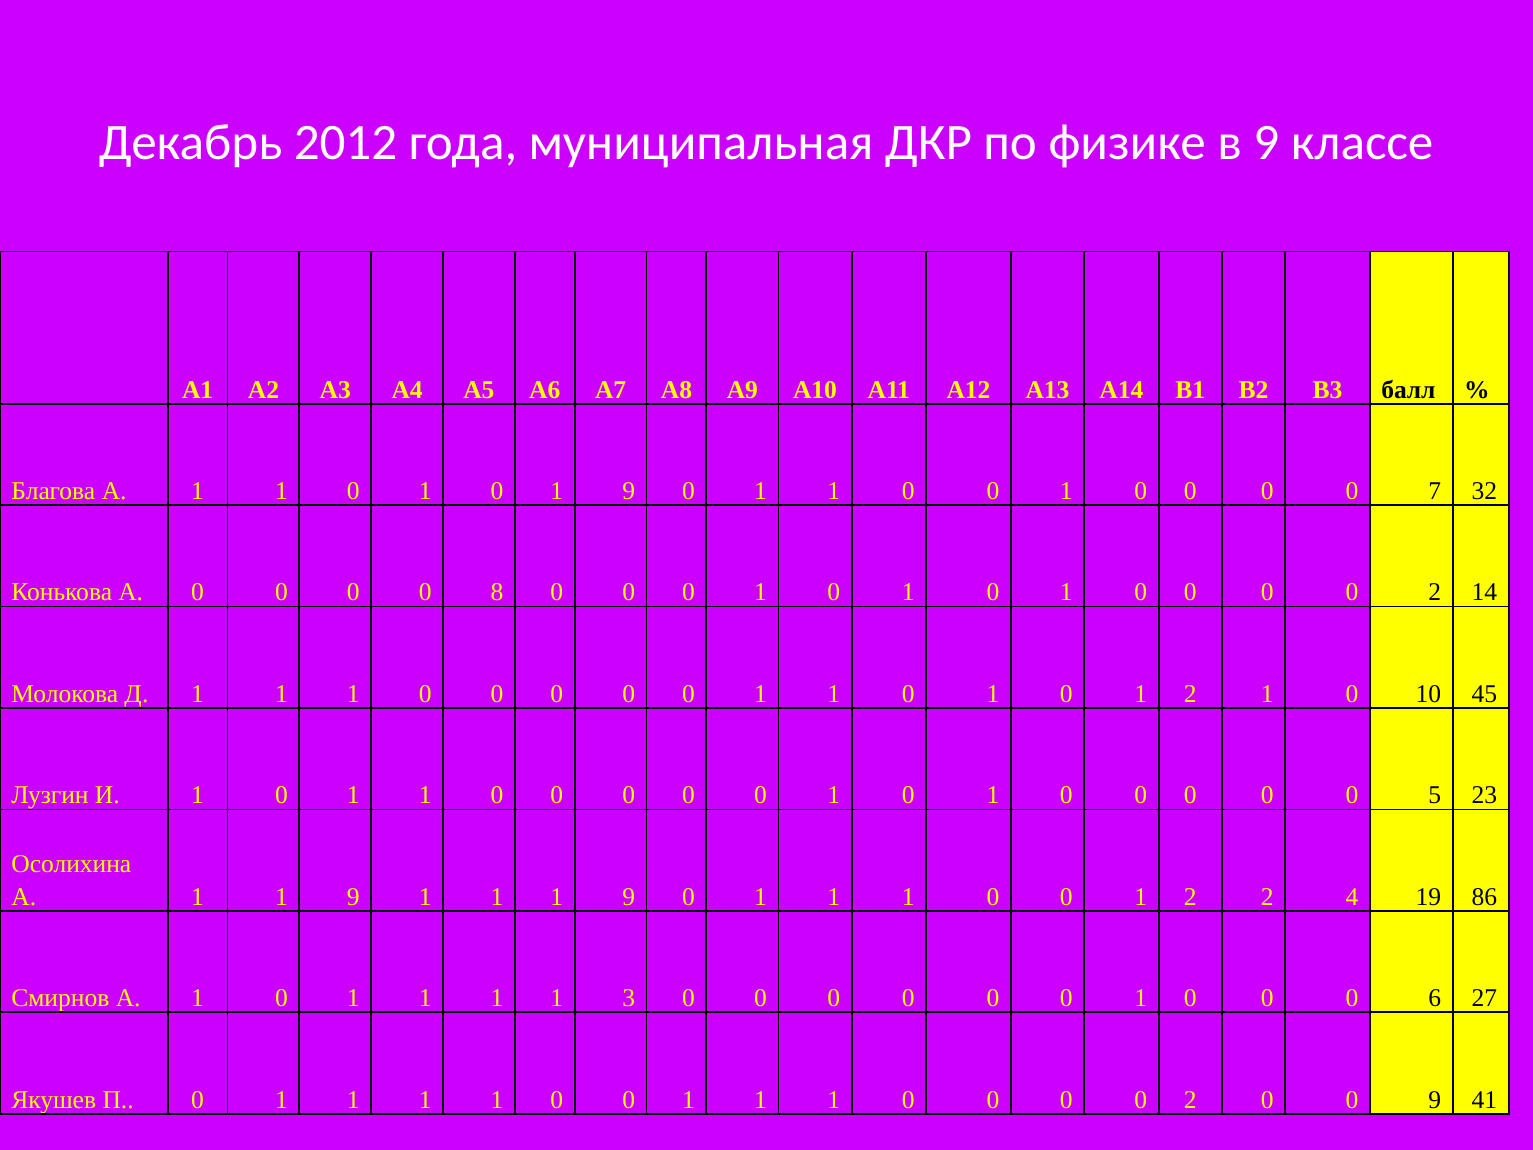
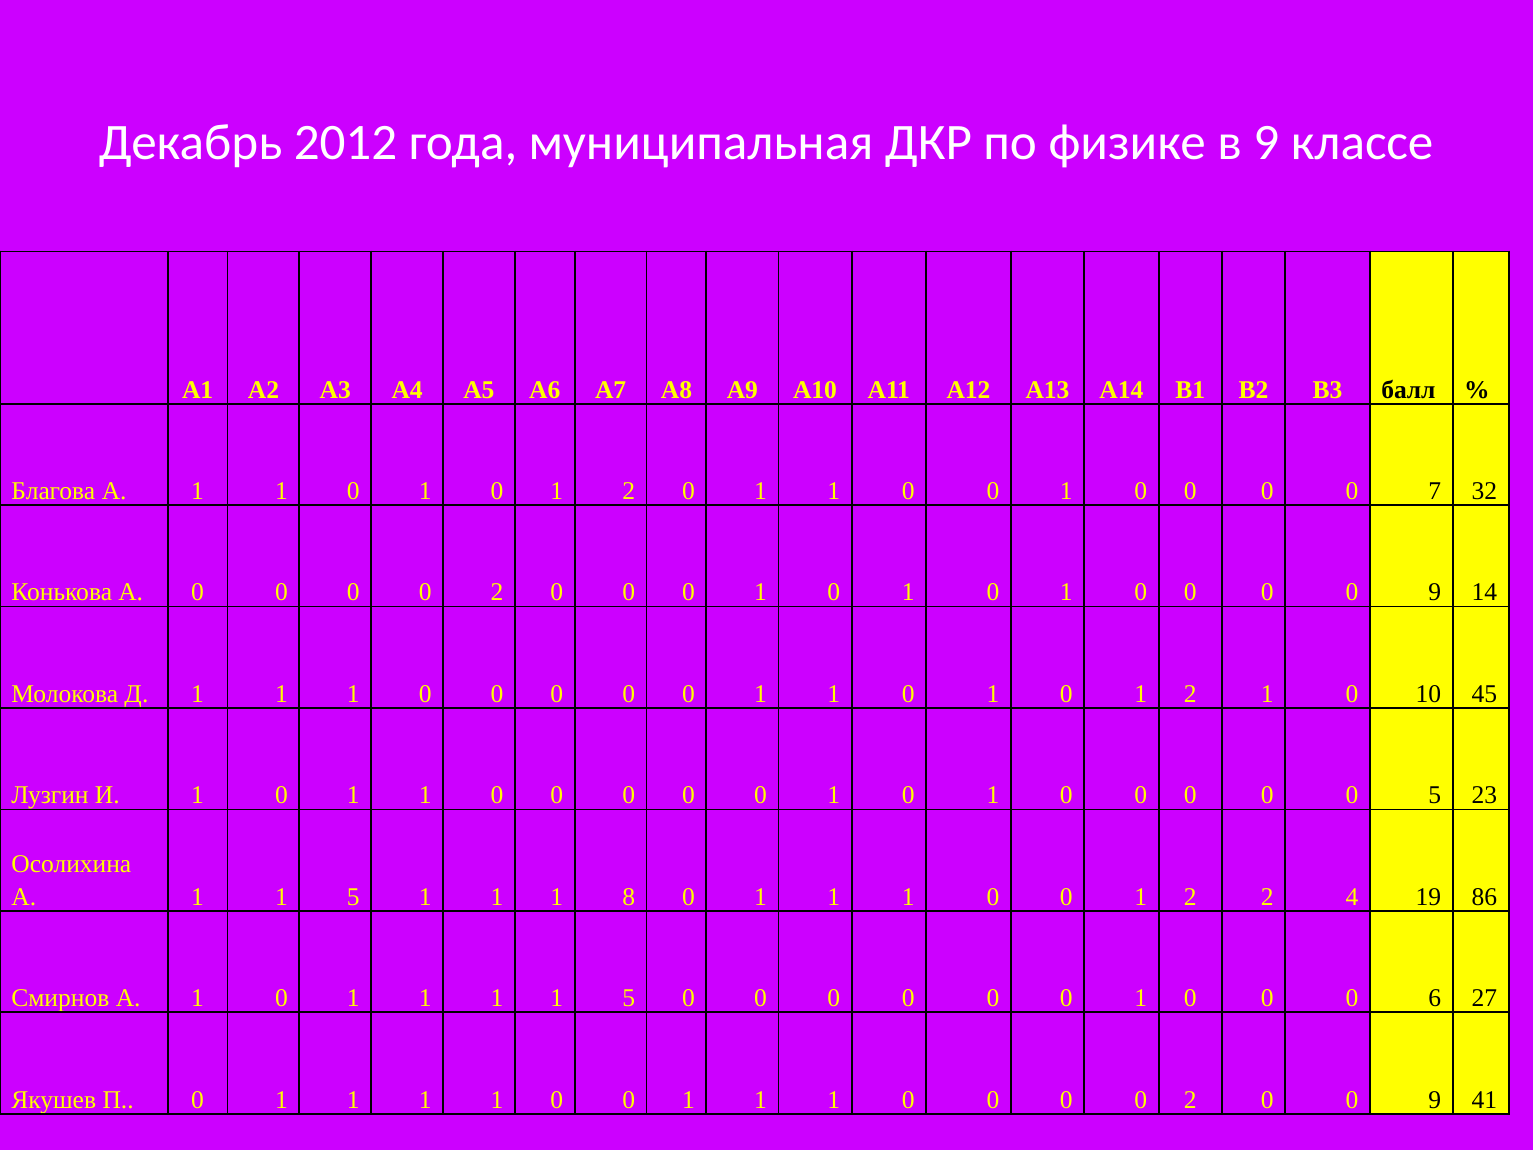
9: 9 -> 2 (629, 491)
8: 8 -> 2 (497, 592)
2: 2 -> 9 (1435, 592)
А 1 1 9: 9 -> 5 (353, 897)
1 1 1 9: 9 -> 8 (629, 897)
1 1 1 3: 3 -> 5 (629, 998)
